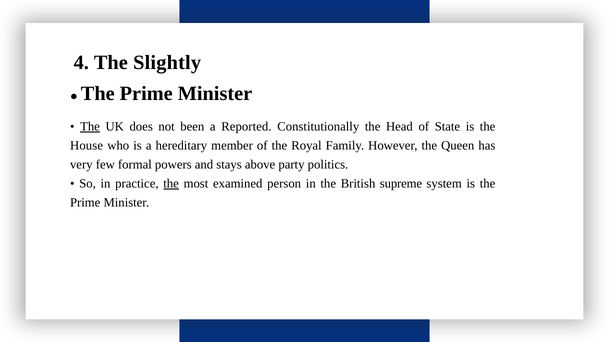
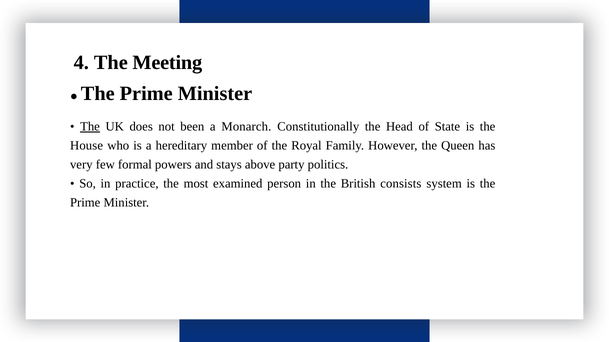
Slightly: Slightly -> Meeting (167, 63)
Reported: Reported -> Monarch (246, 127)
the underline: present -> none (171, 184)
supreme: supreme -> consists (401, 184)
